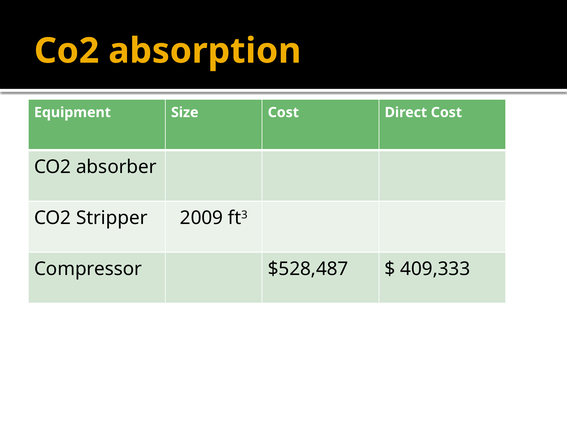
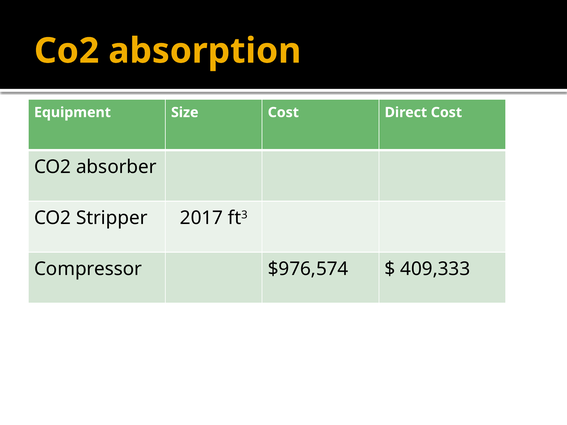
2009: 2009 -> 2017 (202, 218)
$528,487: $528,487 -> $976,574 (308, 269)
